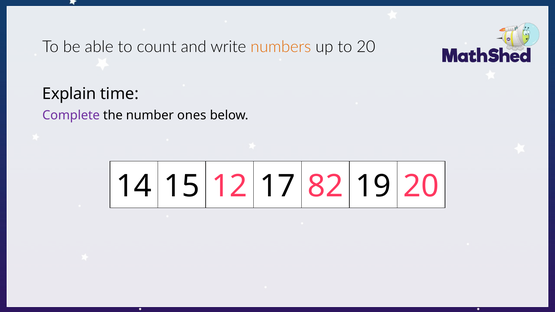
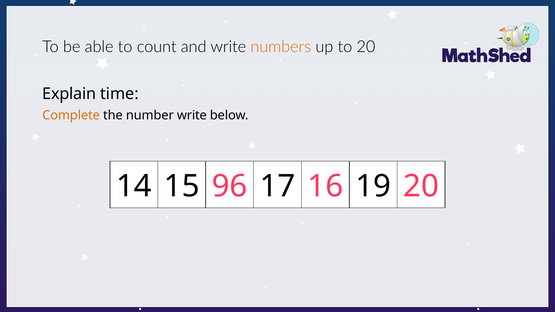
Complete colour: purple -> orange (71, 115)
number ones: ones -> write (192, 115)
12: 12 -> 96 (230, 186)
82: 82 -> 16 (325, 186)
